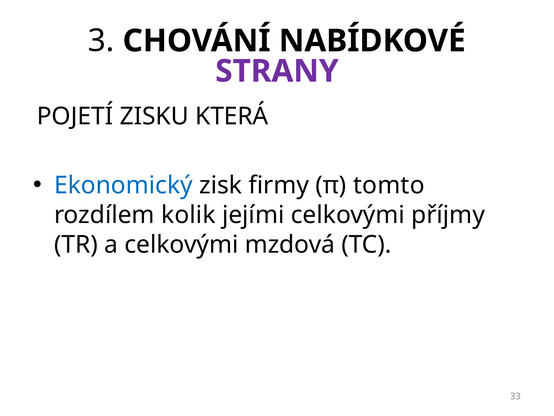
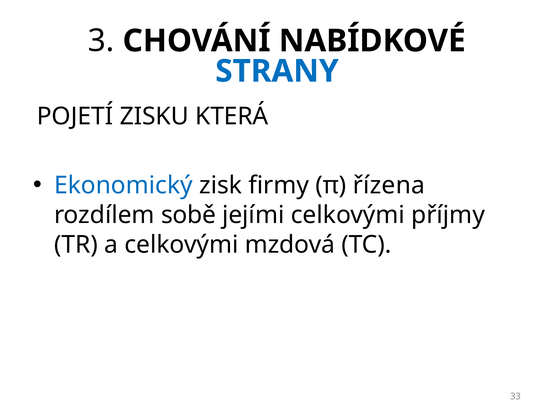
STRANY colour: purple -> blue (277, 71)
tomto: tomto -> řízena (389, 185)
kolik: kolik -> sobě (189, 215)
